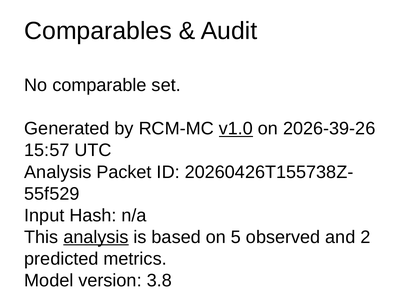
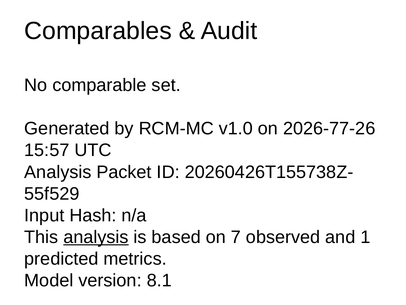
v1.0 underline: present -> none (236, 128)
2026-39-26: 2026-39-26 -> 2026-77-26 (329, 128)
5: 5 -> 7 (236, 237)
2: 2 -> 1 (365, 237)
3.8: 3.8 -> 8.1 (159, 280)
